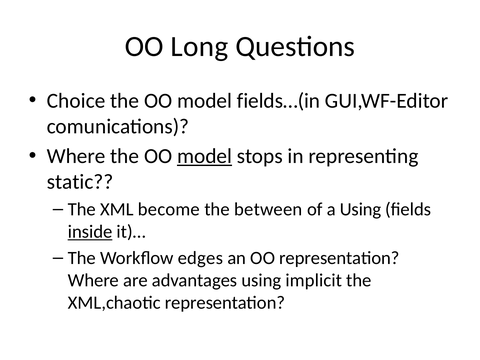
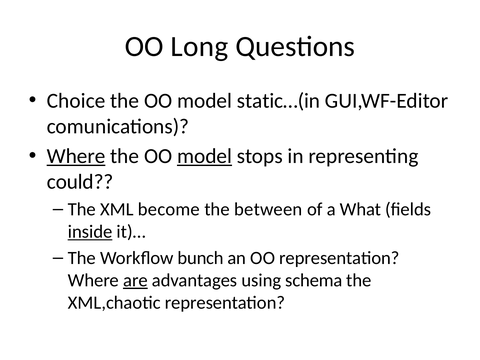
fields…(in: fields…(in -> static…(in (279, 101)
Where underline: none -> present (76, 156)
static: static -> could (80, 182)
a Using: Using -> What (360, 209)
edges: edges -> bunch (201, 258)
are underline: none -> present (135, 280)
implicit: implicit -> schema (314, 280)
